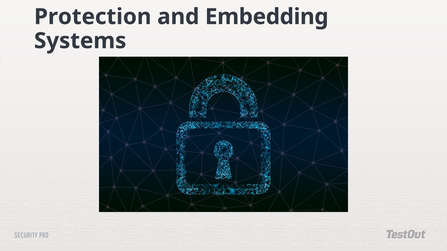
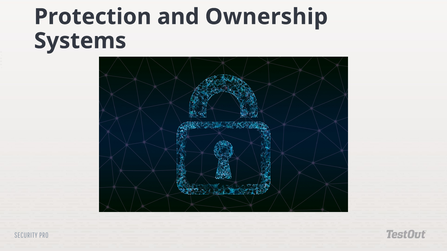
Embedding: Embedding -> Ownership (267, 17)
